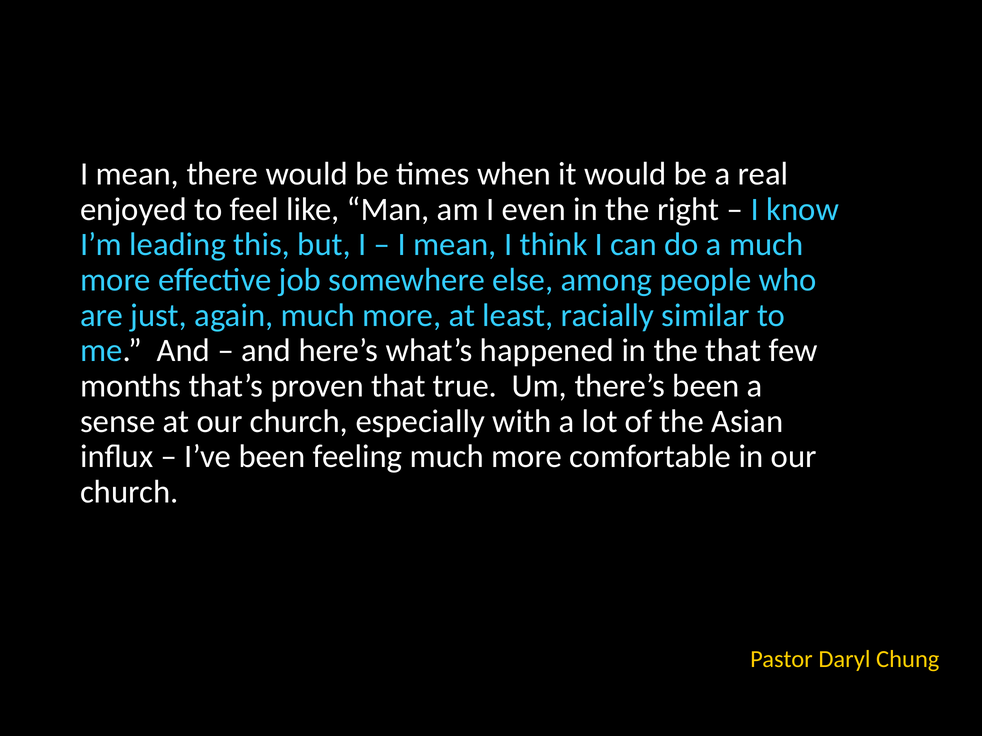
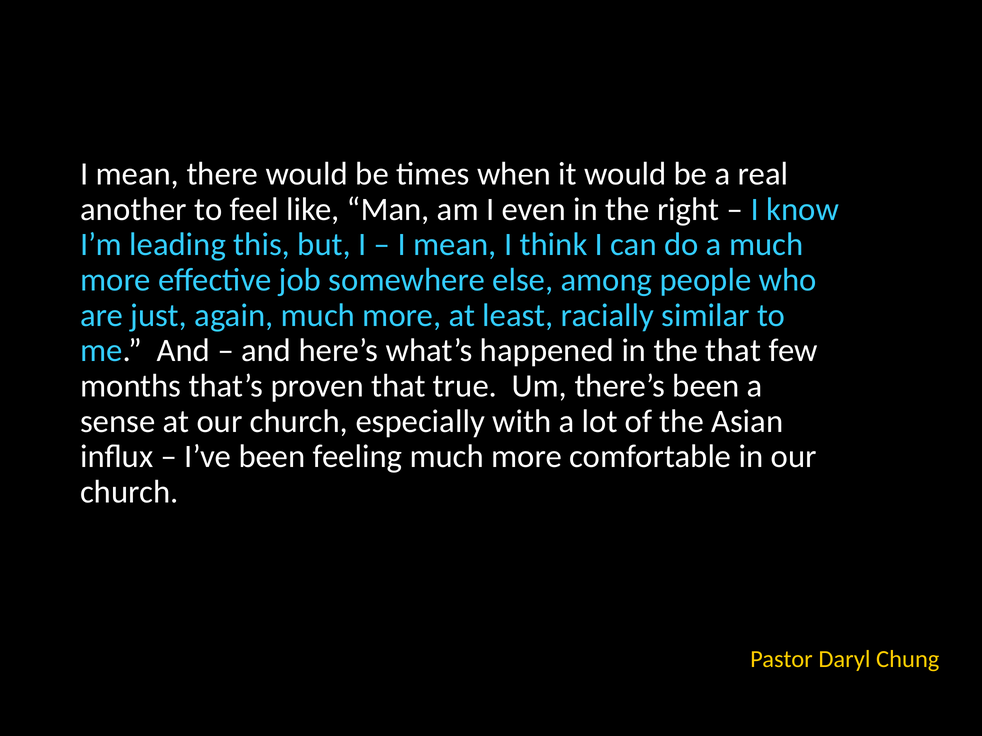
enjoyed: enjoyed -> another (133, 209)
